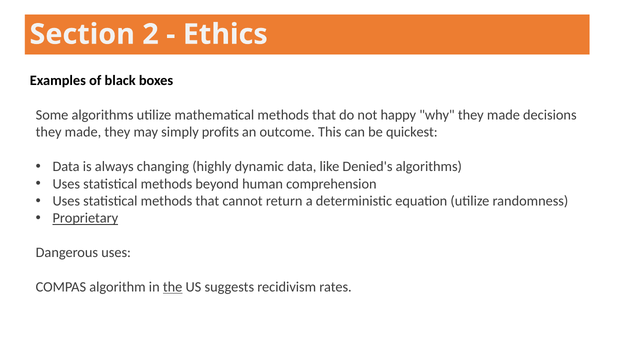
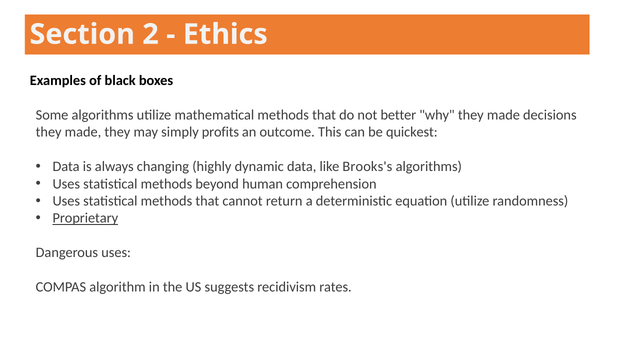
happy: happy -> better (398, 115)
Denied's: Denied's -> Brooks's (367, 167)
the underline: present -> none (173, 287)
